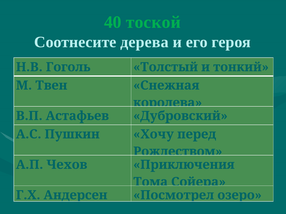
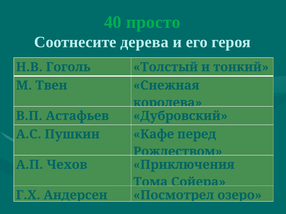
тоской: тоской -> просто (153, 22)
Хочу: Хочу -> Кафе (154, 134)
